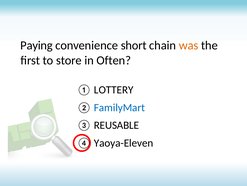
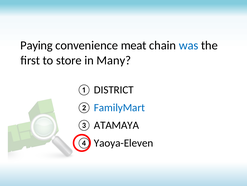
short: short -> meat (134, 45)
was colour: orange -> blue (189, 45)
Often: Often -> Many (114, 60)
LOTTERY: LOTTERY -> DISTRICT (114, 90)
REUSABLE: REUSABLE -> ATAMAYA (116, 125)
